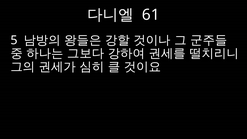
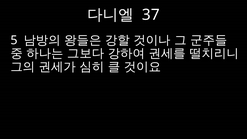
61: 61 -> 37 (151, 15)
